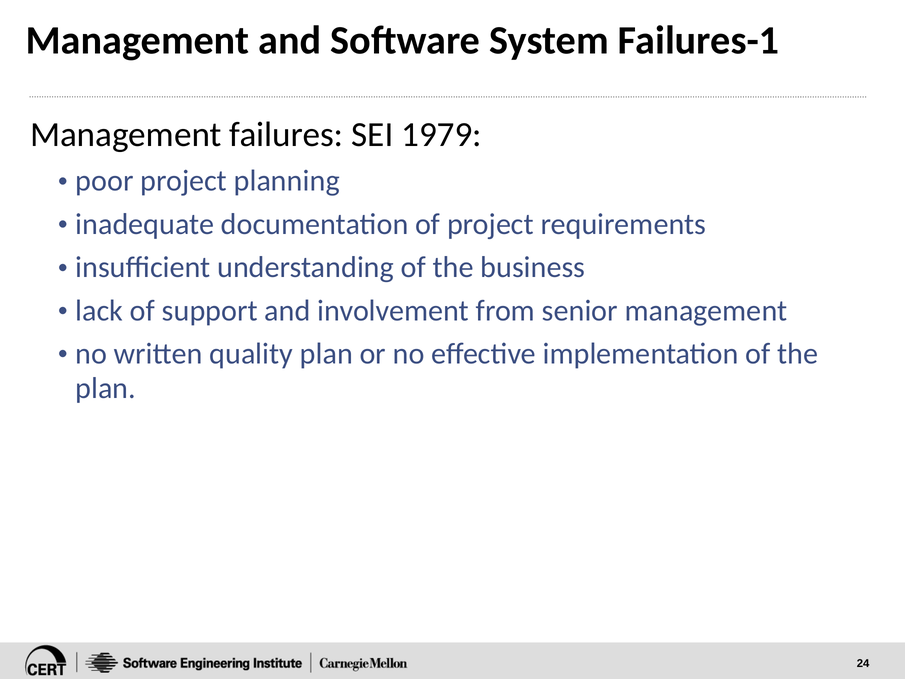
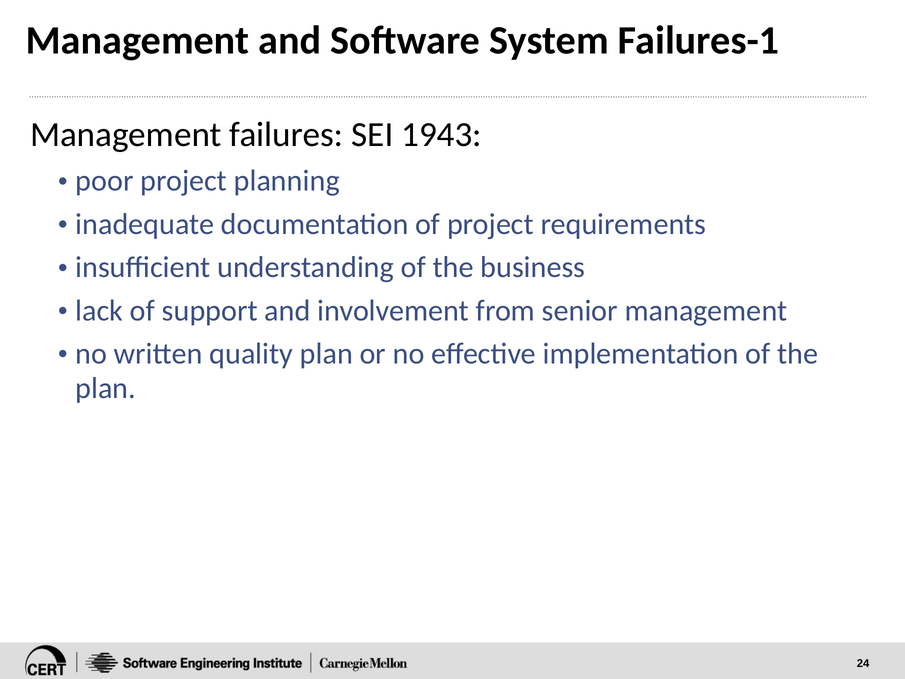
1979: 1979 -> 1943 (442, 135)
